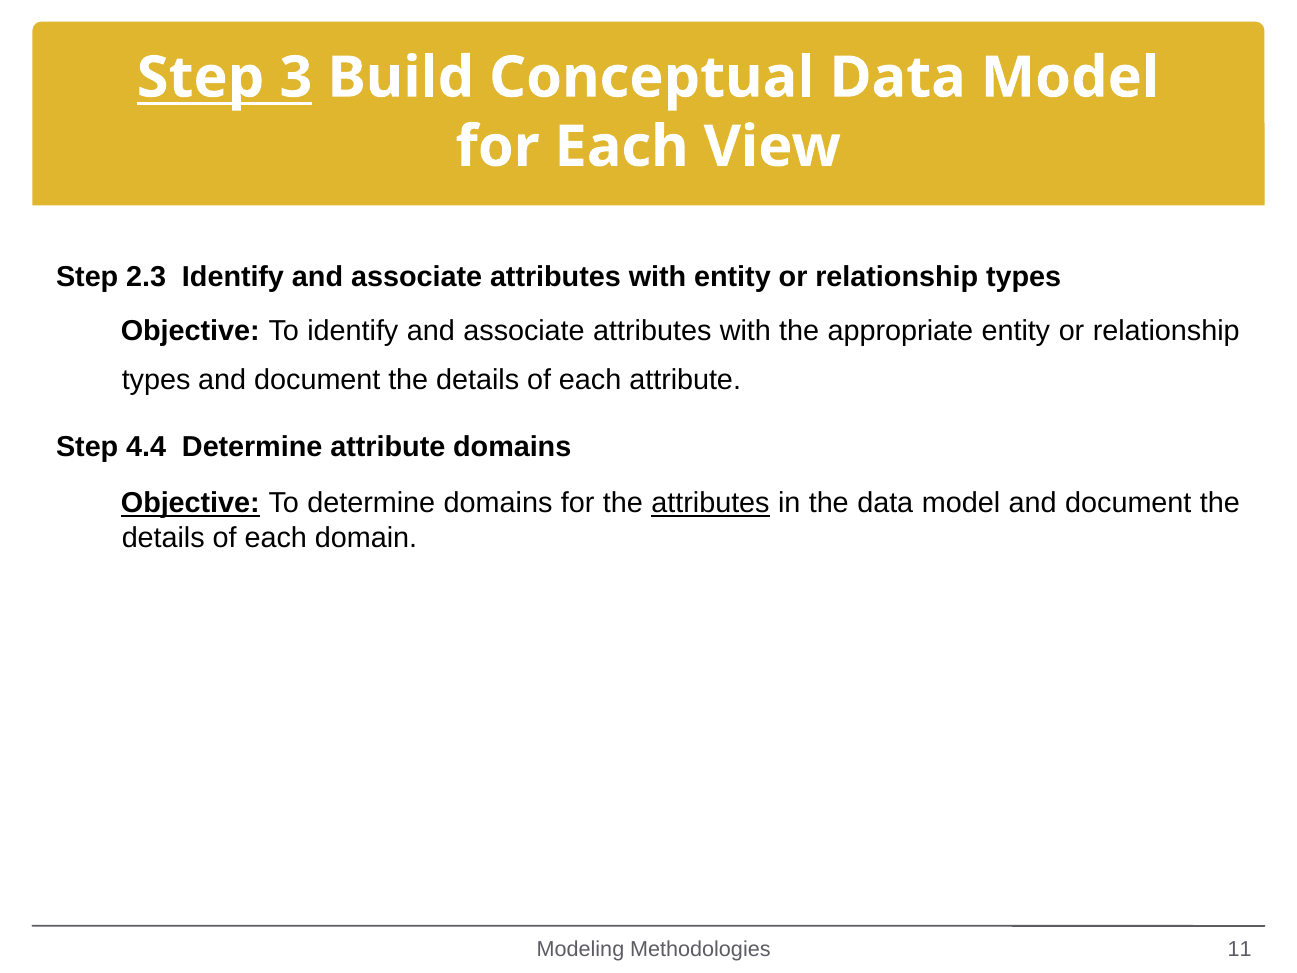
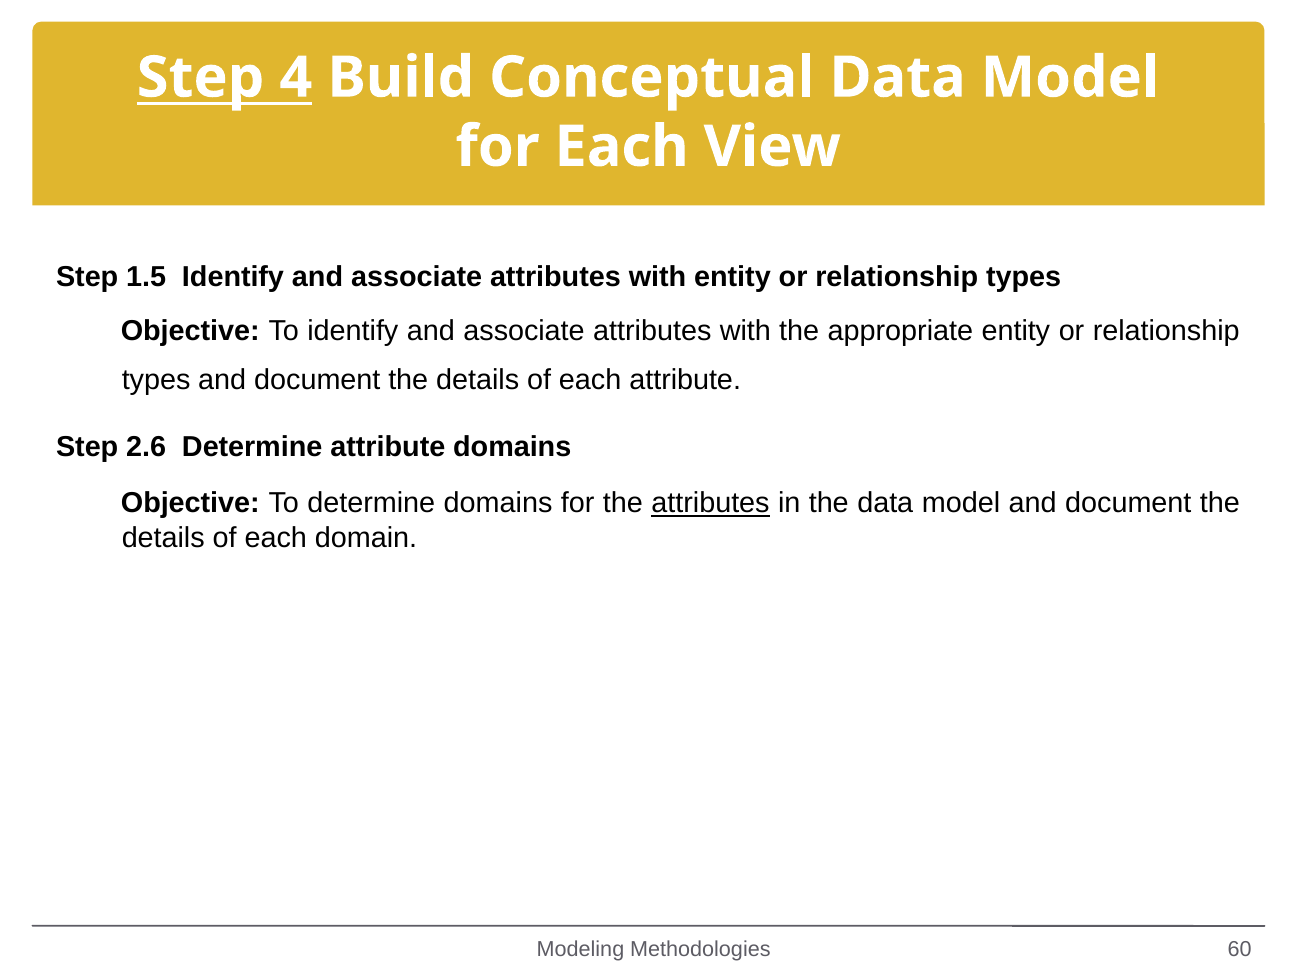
3: 3 -> 4 (296, 78)
2.3: 2.3 -> 1.5 (146, 277)
4.4: 4.4 -> 2.6 (146, 447)
Objective underline: present -> none (190, 503)
11: 11 -> 60 (1240, 949)
